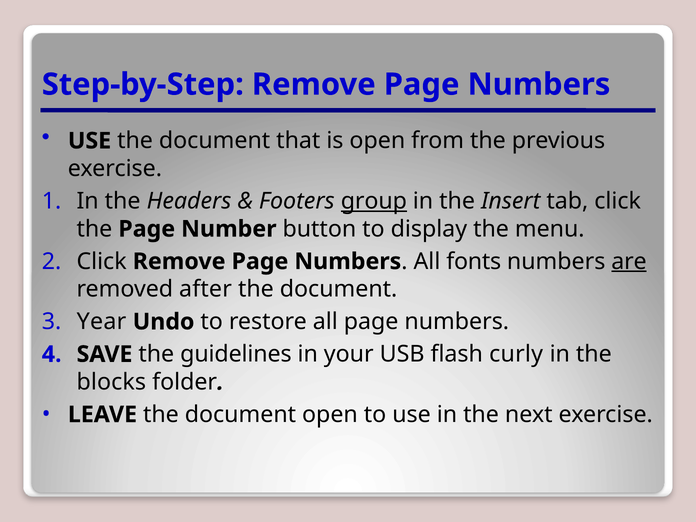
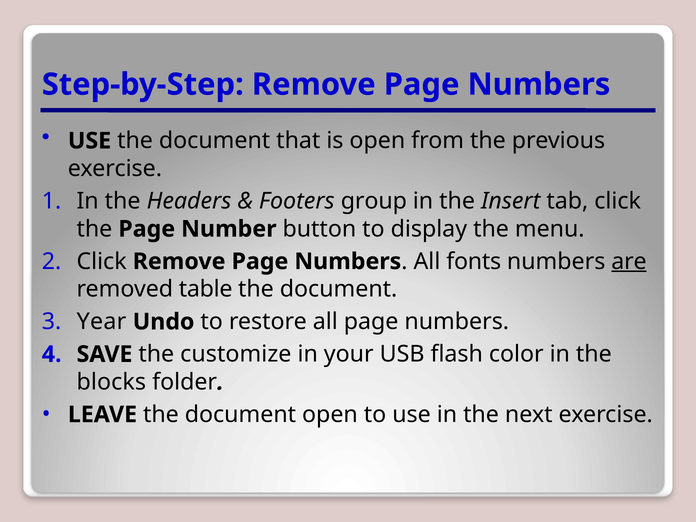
group underline: present -> none (374, 201)
after: after -> table (206, 289)
guidelines: guidelines -> customize (236, 354)
curly: curly -> color (516, 354)
